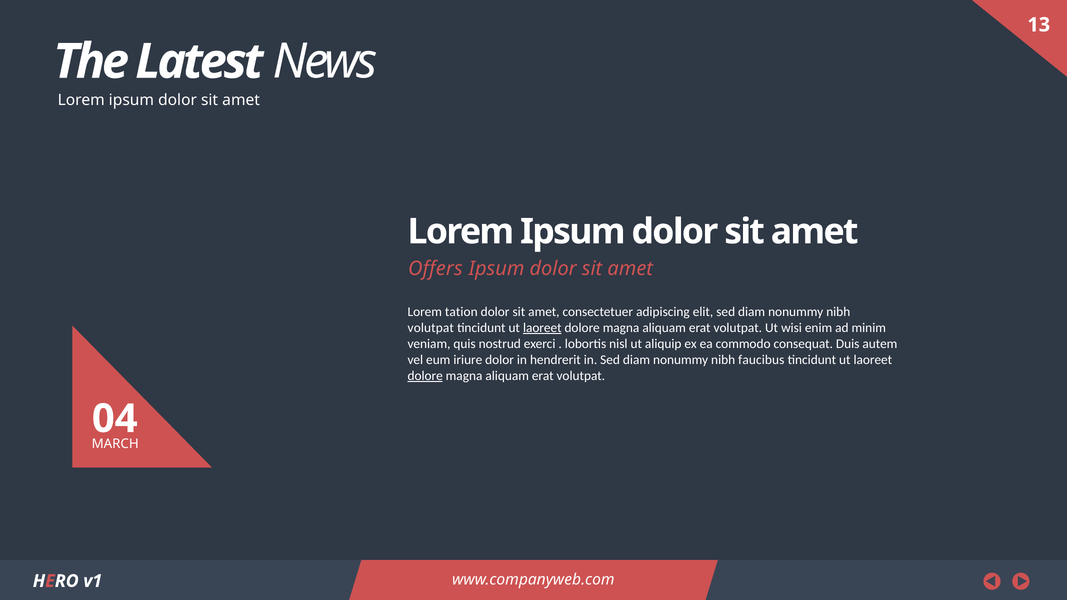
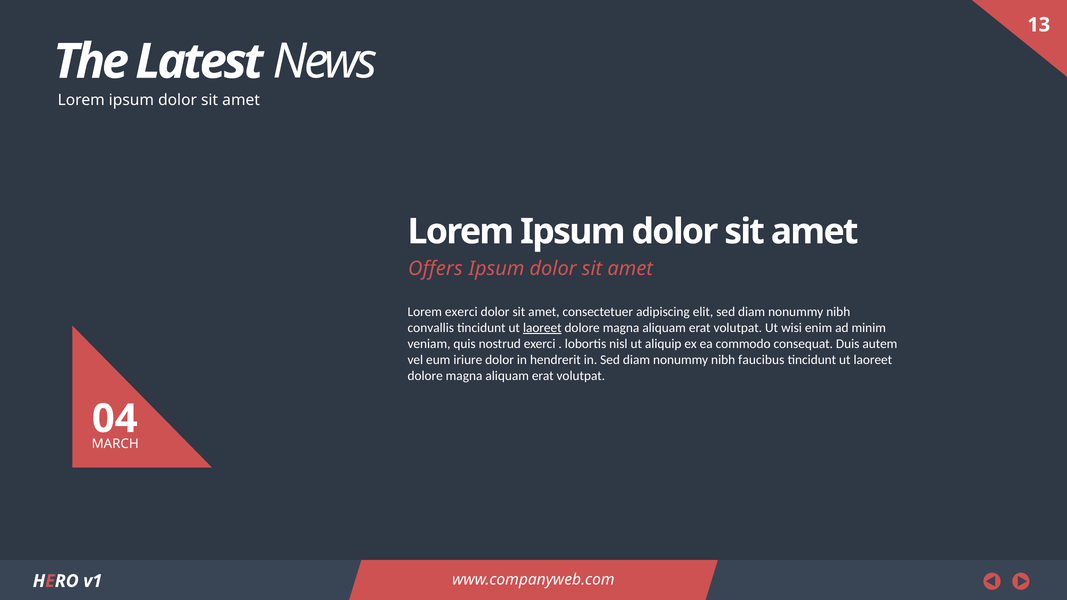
Lorem tation: tation -> exerci (461, 312)
volutpat: volutpat -> convallis (431, 328)
dolore underline: present -> none (425, 376)
